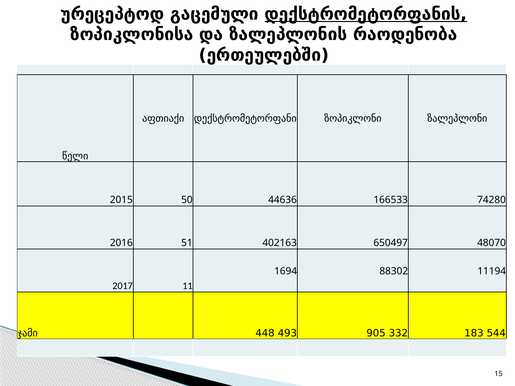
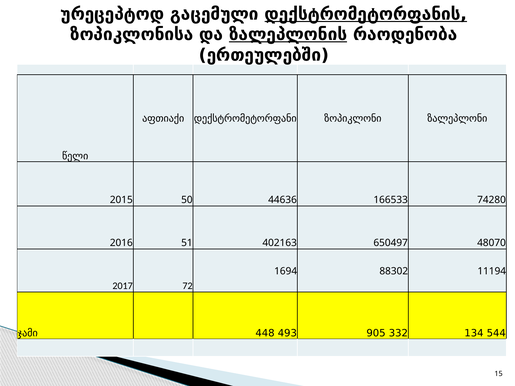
ზალეპლონის underline: none -> present (288, 35)
11: 11 -> 72 (188, 286)
183: 183 -> 134 (474, 333)
